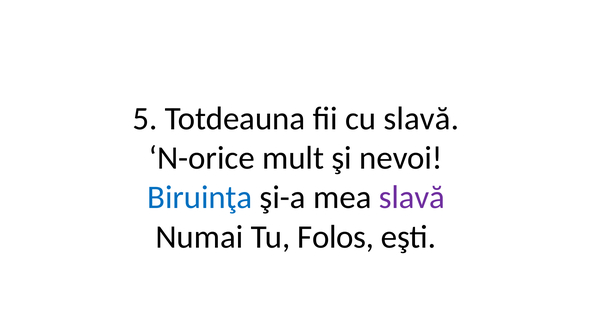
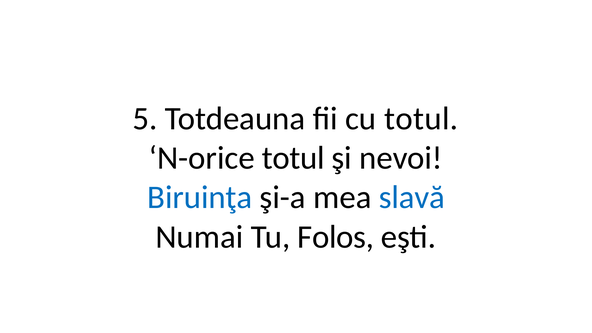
cu slavă: slavă -> totul (421, 119)
N-orice mult: mult -> totul (293, 158)
slavă colour: purple -> blue (412, 197)
